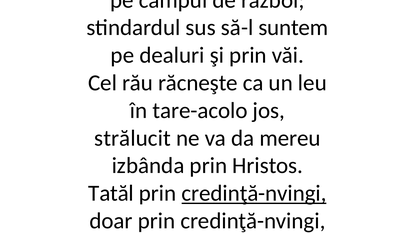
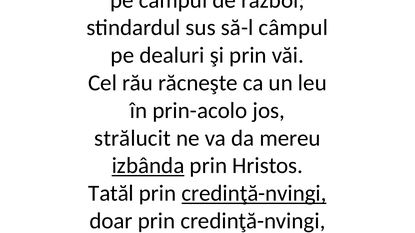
să-l suntem: suntem -> câmpul (293, 28)
tare-acolo: tare-acolo -> prin-acolo (200, 111)
izbânda underline: none -> present (148, 166)
